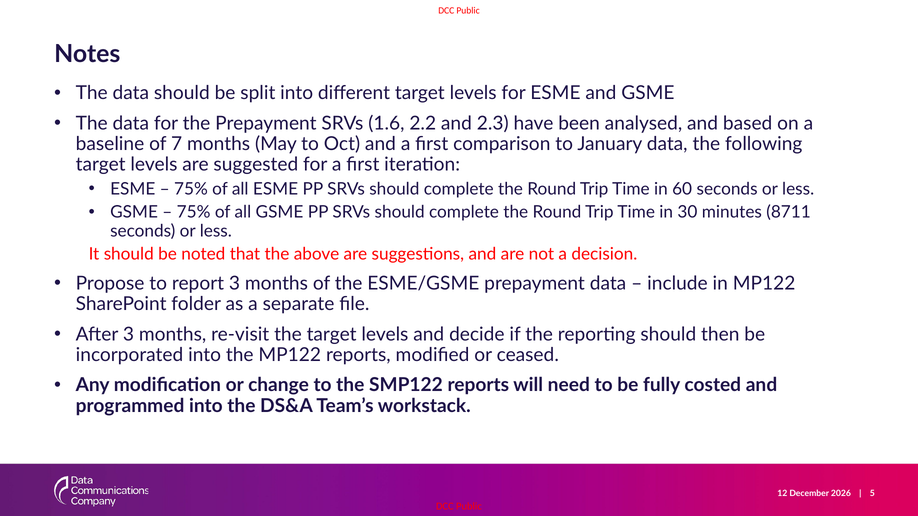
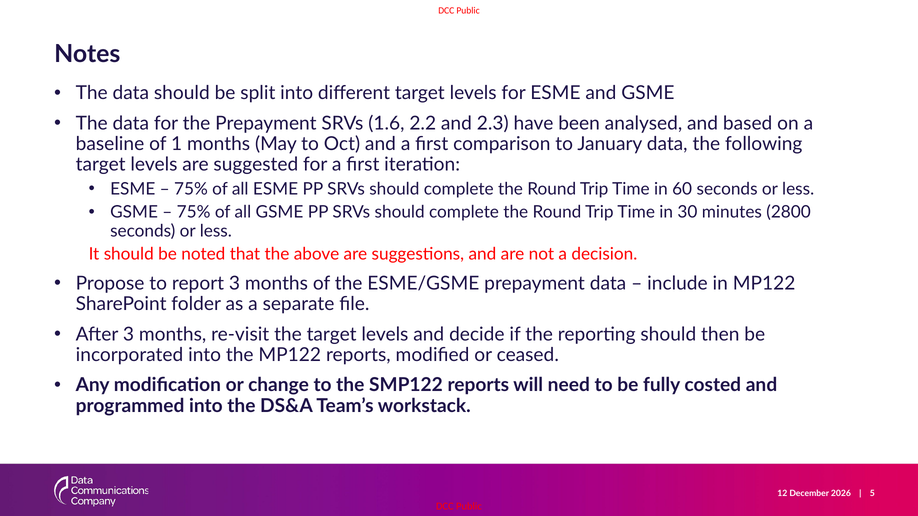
7: 7 -> 1 (177, 144)
8711: 8711 -> 2800 (789, 212)
